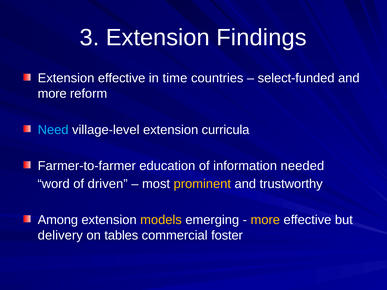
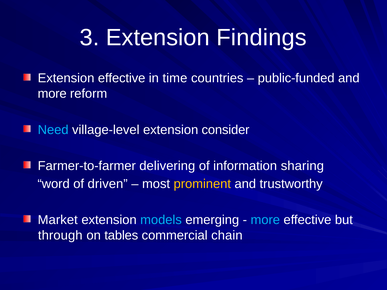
select-funded: select-funded -> public-funded (296, 78)
curricula: curricula -> consider (226, 130)
education: education -> delivering (167, 166)
needed: needed -> sharing (302, 166)
Among: Among -> Market (58, 220)
models colour: yellow -> light blue (161, 220)
more colour: yellow -> light blue (265, 220)
delivery: delivery -> through (60, 236)
foster: foster -> chain (227, 236)
